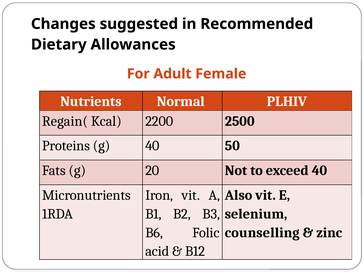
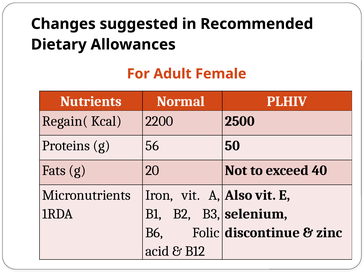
g 40: 40 -> 56 (152, 146)
counselling: counselling -> discontinue (262, 233)
